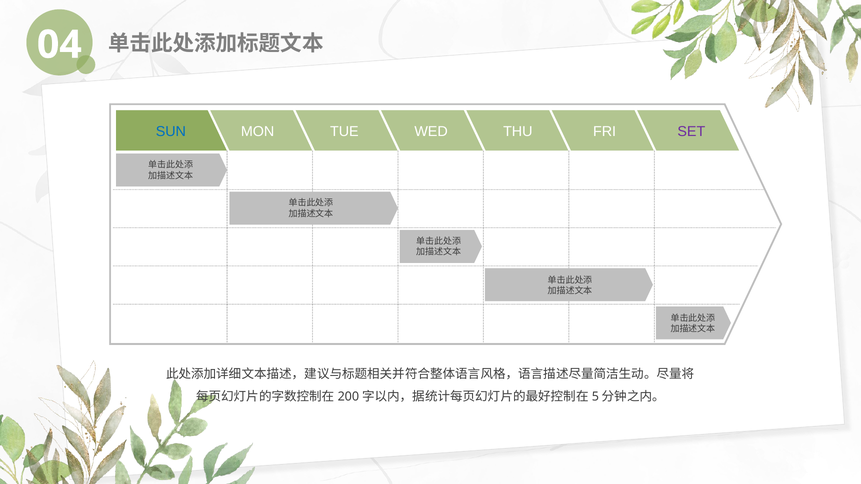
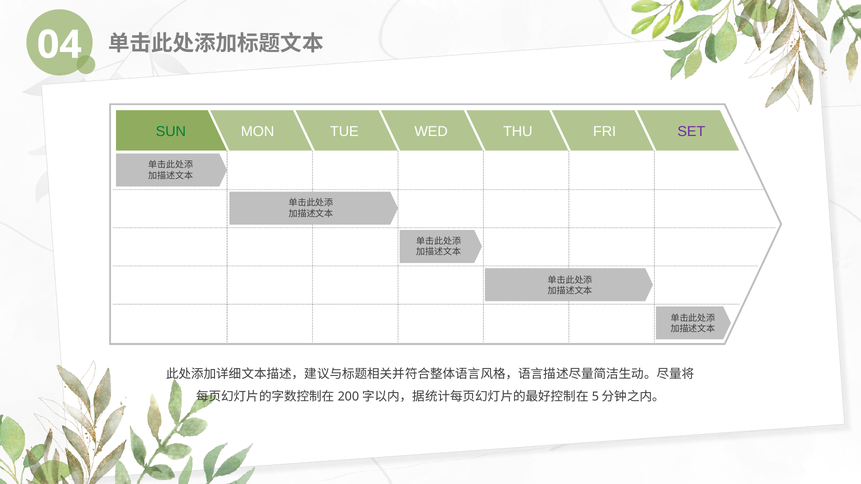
SUN colour: blue -> green (171, 131)
